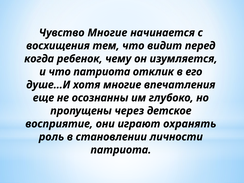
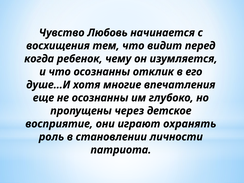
Чувство Многие: Многие -> Любовь (107, 33)
что патриота: патриота -> осознанны (102, 72)
